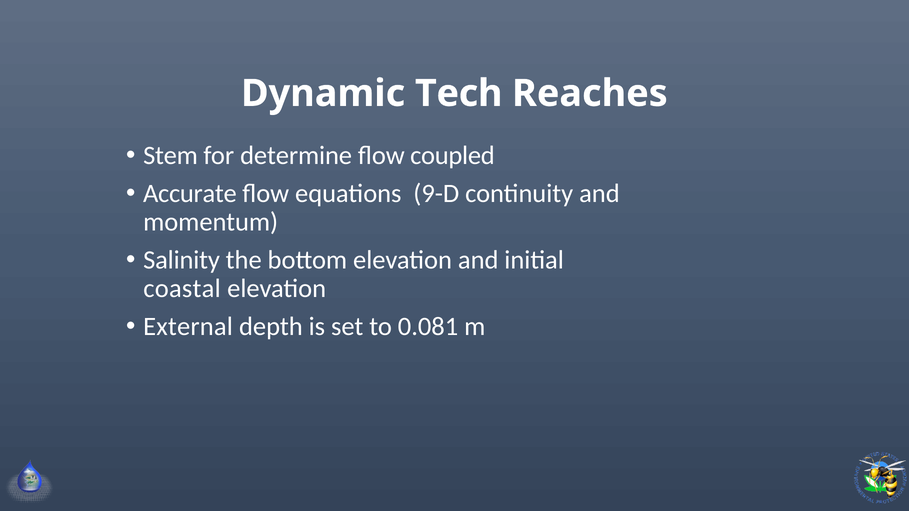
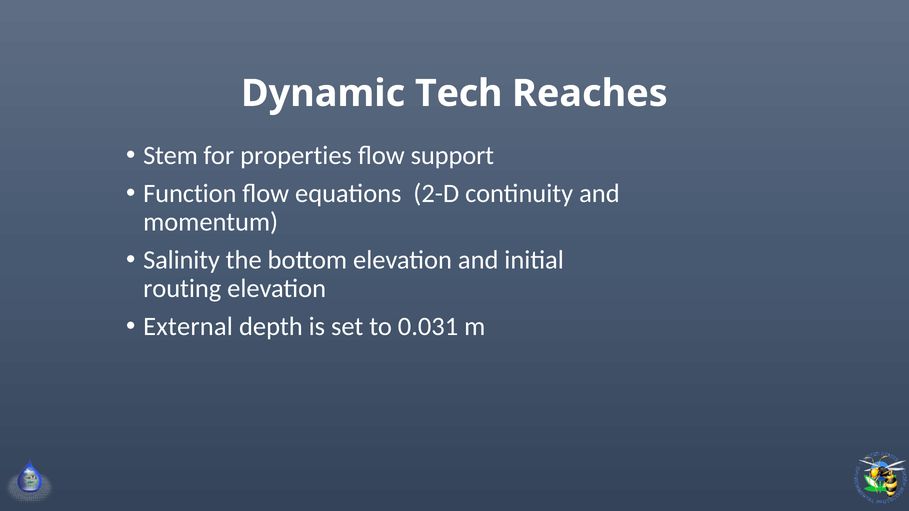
determine: determine -> properties (296, 155)
coupled: coupled -> support (452, 155)
Accurate: Accurate -> Function (190, 194)
9-D: 9-D -> 2-D (436, 194)
coastal: coastal -> routing (182, 289)
0.081: 0.081 -> 0.031 (428, 327)
